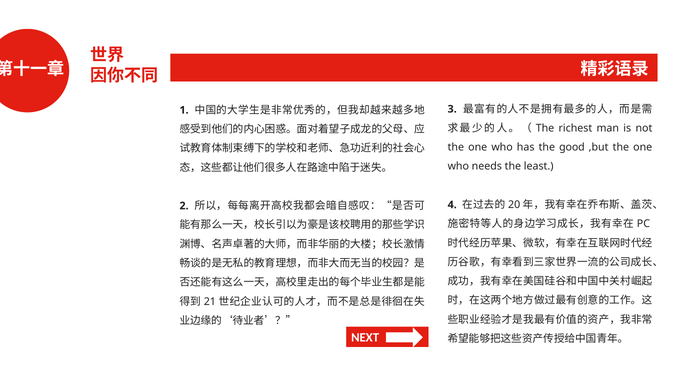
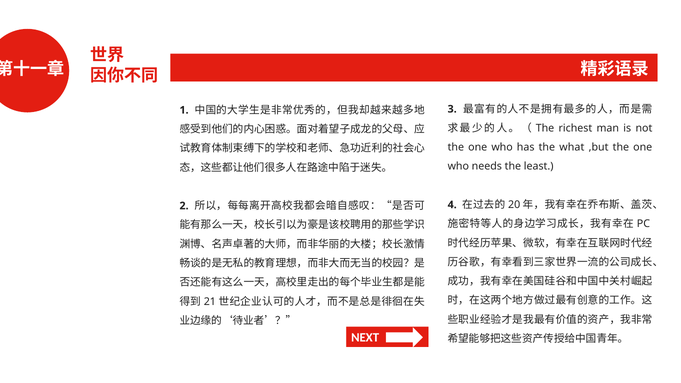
good: good -> what (572, 147)
